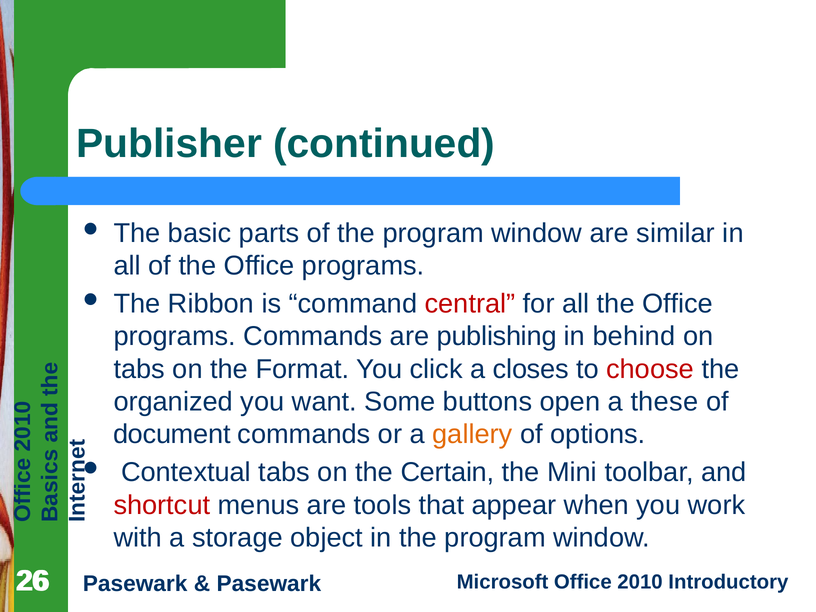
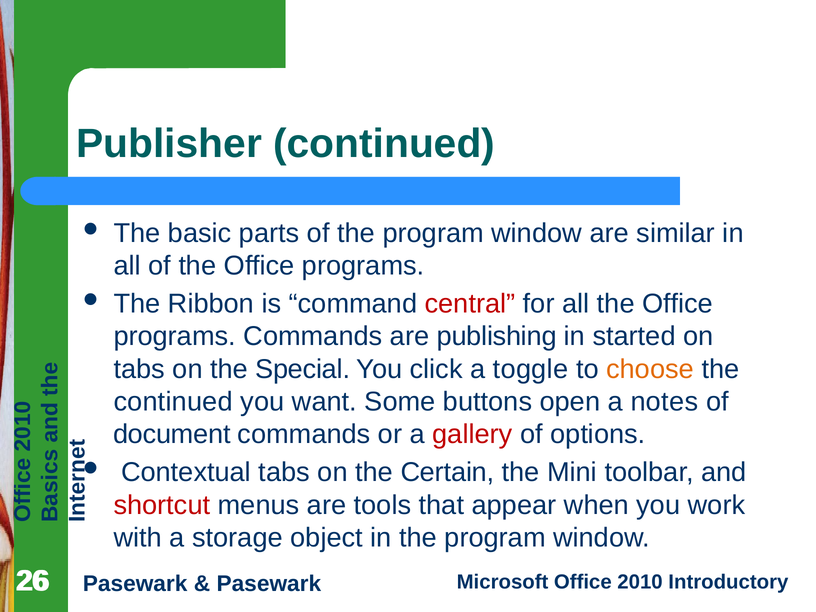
behind: behind -> started (634, 336)
Format: Format -> Special (303, 369)
closes: closes -> toggle (531, 369)
choose colour: red -> orange (650, 369)
organized: organized -> continued (173, 402)
these: these -> notes (664, 402)
gallery colour: orange -> red (472, 434)
